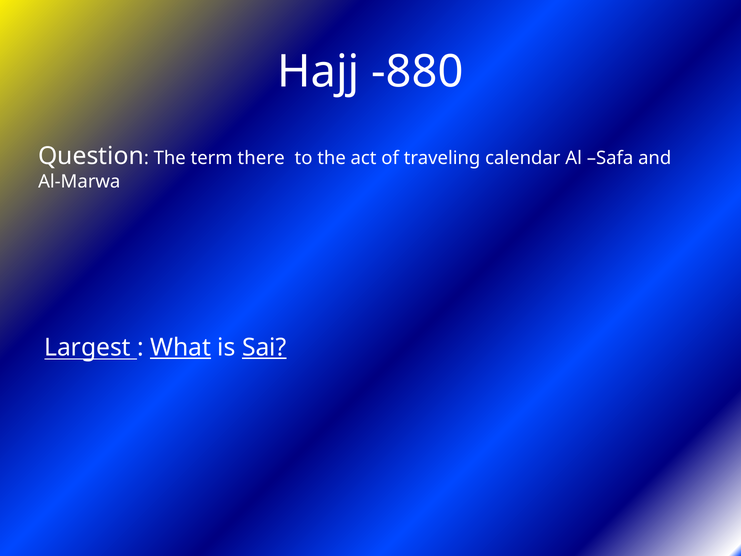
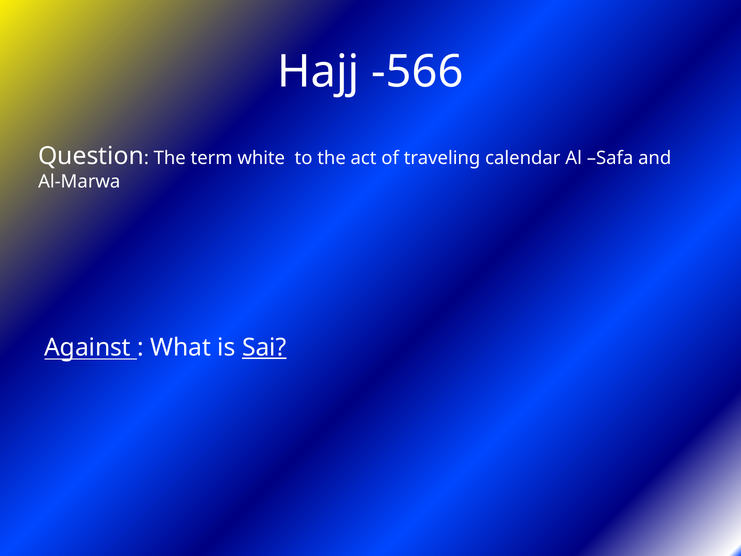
-880: -880 -> -566 (417, 72)
there: there -> white (261, 158)
Largest: Largest -> Against (88, 347)
What underline: present -> none (181, 347)
